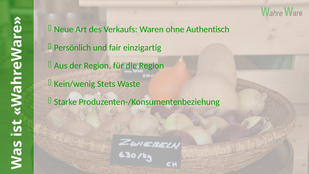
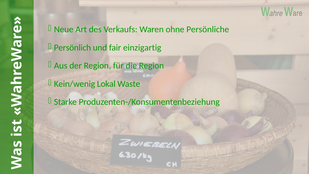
Authentisch: Authentisch -> Persönliche (208, 29)
Stets: Stets -> Lokal (106, 84)
